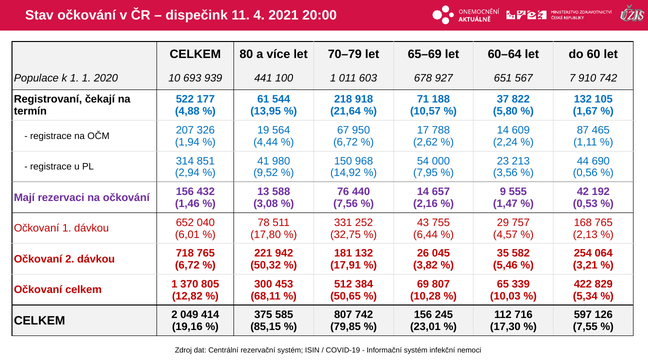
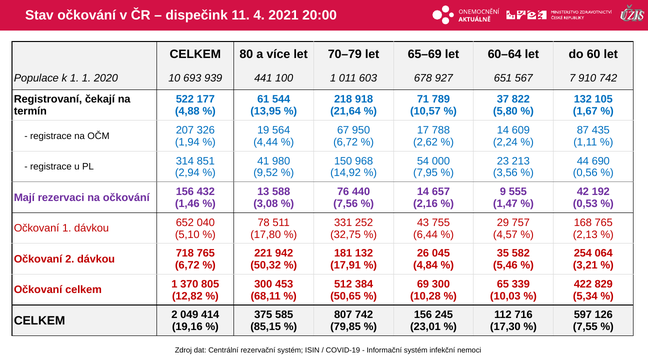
188: 188 -> 789 (441, 100)
465: 465 -> 435 (601, 130)
6,01: 6,01 -> 5,10 (187, 235)
3,82: 3,82 -> 4,84 (425, 266)
69 807: 807 -> 300 (441, 284)
